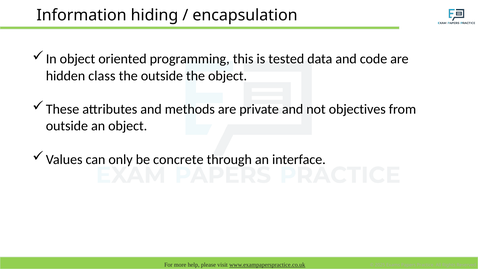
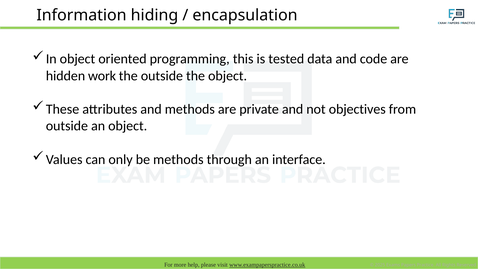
class: class -> work (102, 76)
be concrete: concrete -> methods (178, 159)
